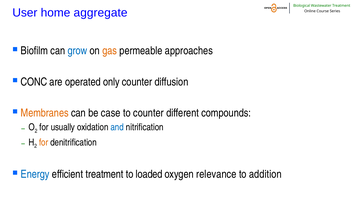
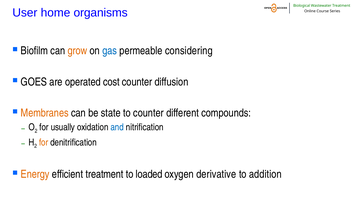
aggregate: aggregate -> organisms (101, 13)
grow colour: blue -> orange (77, 51)
gas colour: orange -> blue (110, 51)
approaches: approaches -> considering (189, 51)
CONC: CONC -> GOES (34, 82)
only: only -> cost (111, 82)
case: case -> state (111, 113)
Energy colour: blue -> orange (35, 174)
relevance: relevance -> derivative (216, 174)
